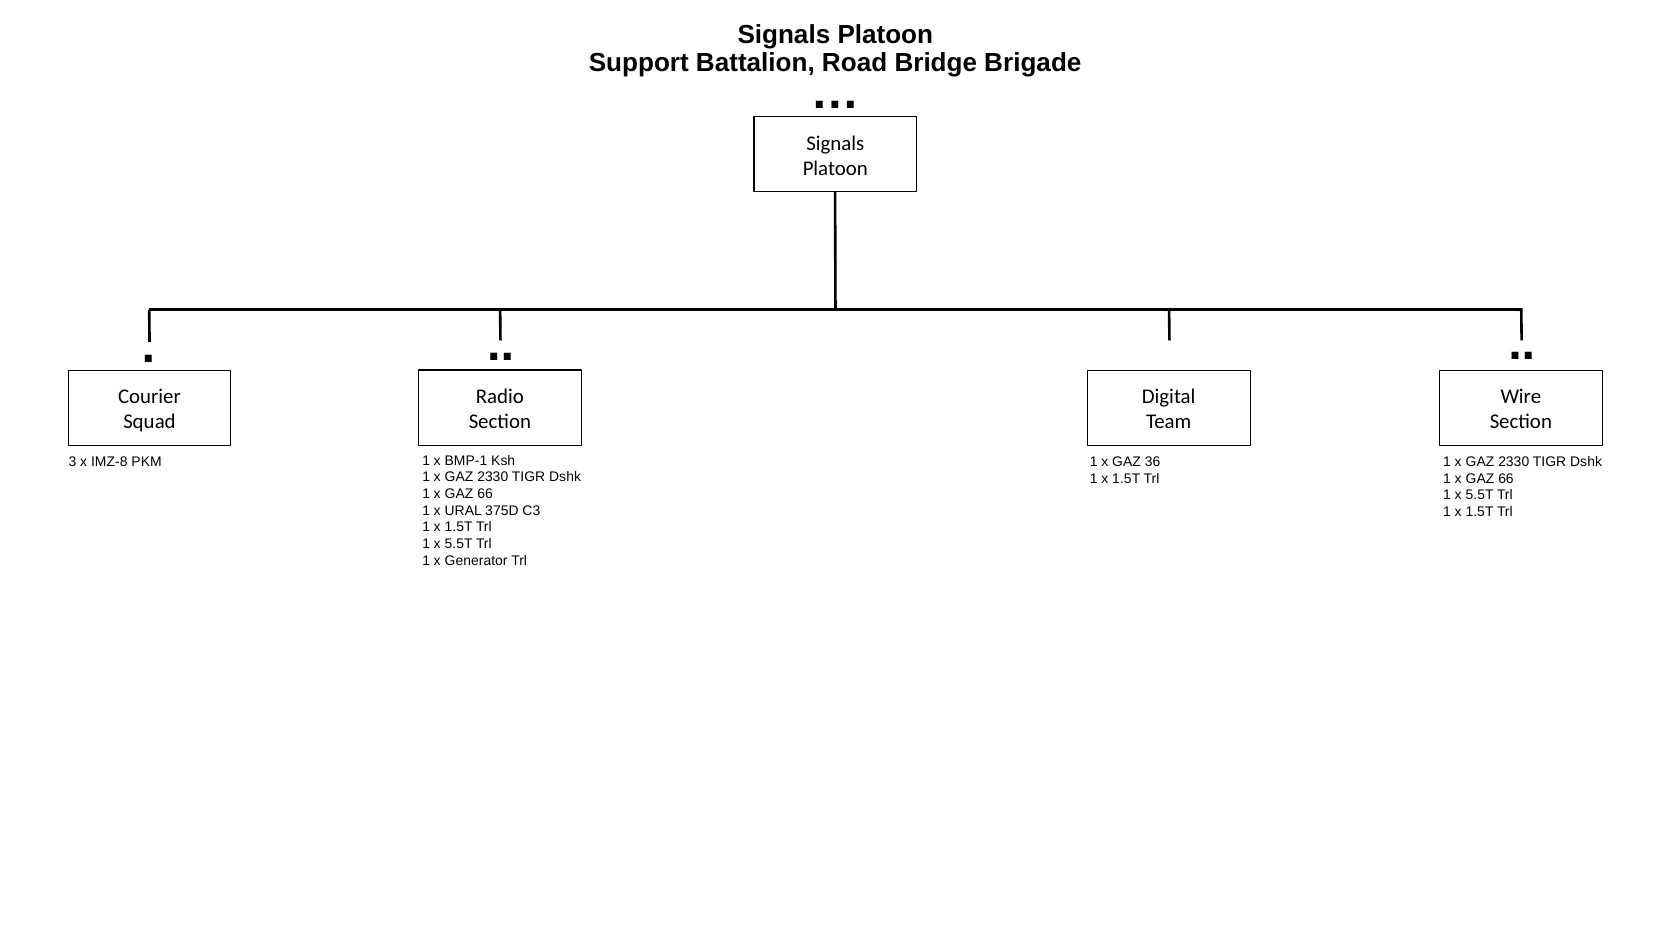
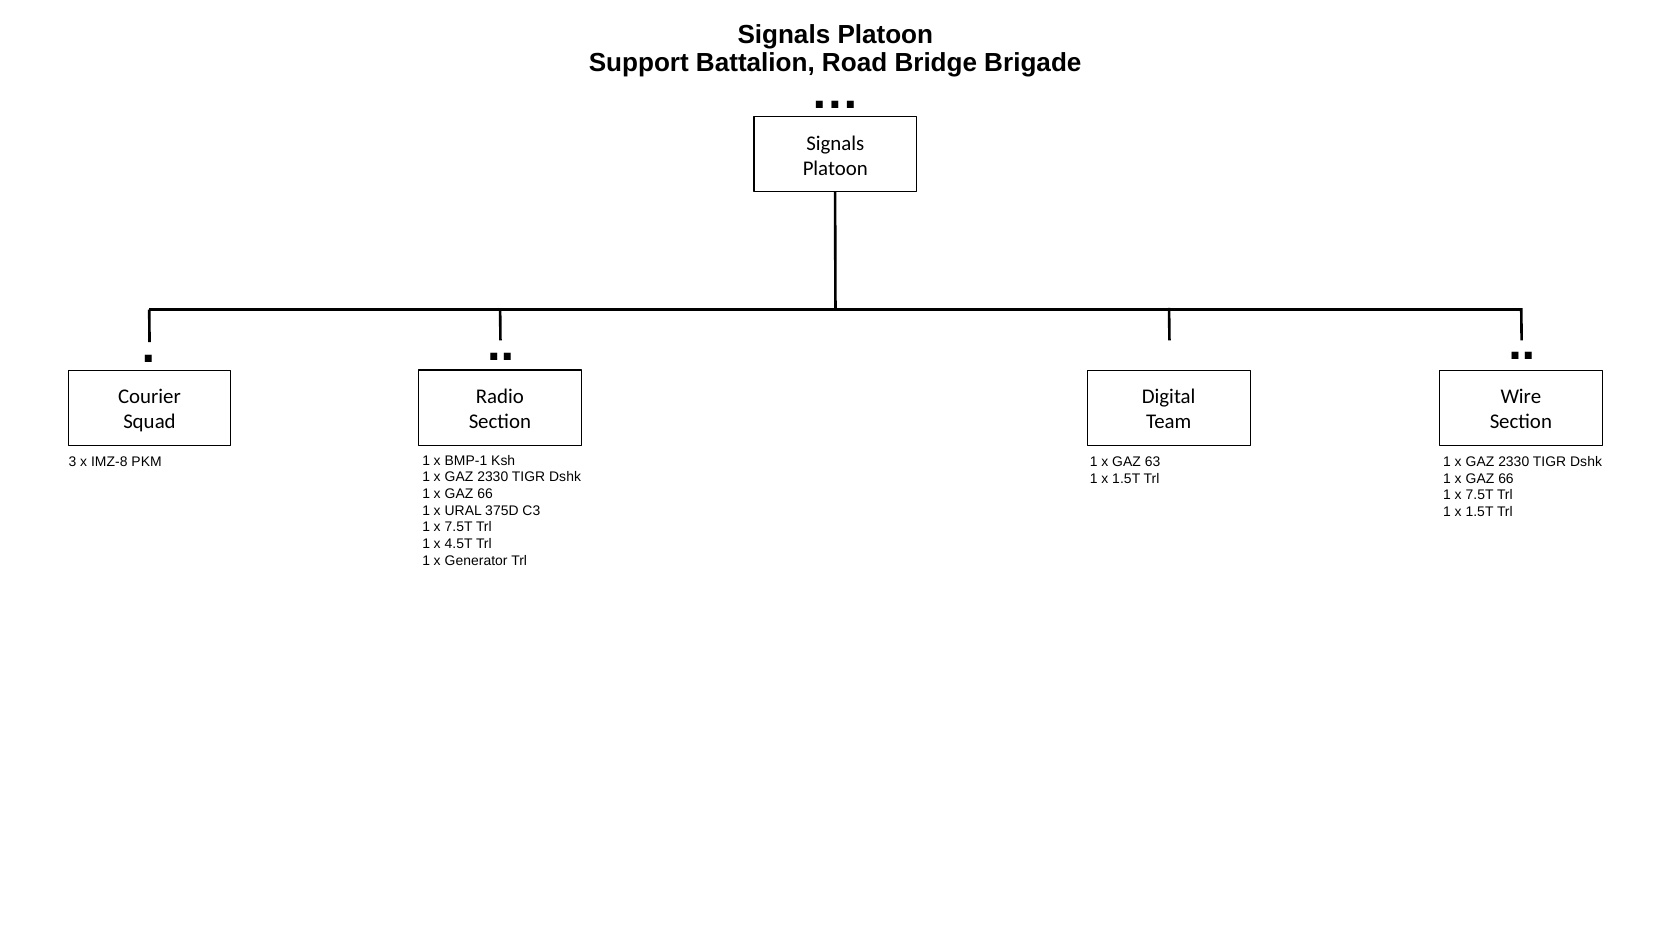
36: 36 -> 63 (1153, 462)
5.5T: 5.5T -> 7.5T (1480, 495)
1.5T: 1.5T -> 7.5T (459, 527)
5.5T: 5.5T -> 4.5T (459, 544)
